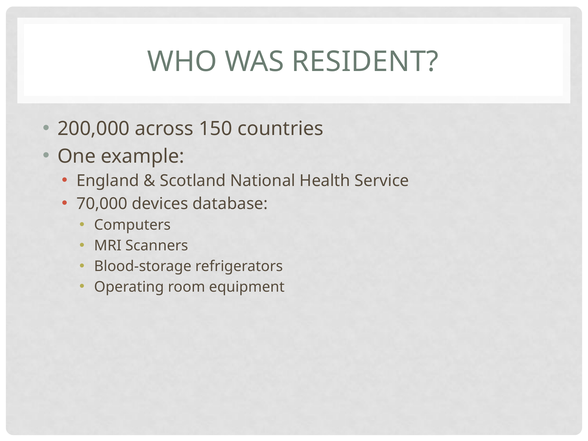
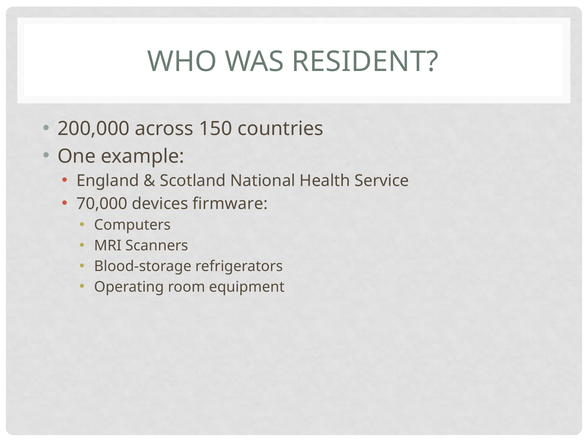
database: database -> firmware (230, 204)
